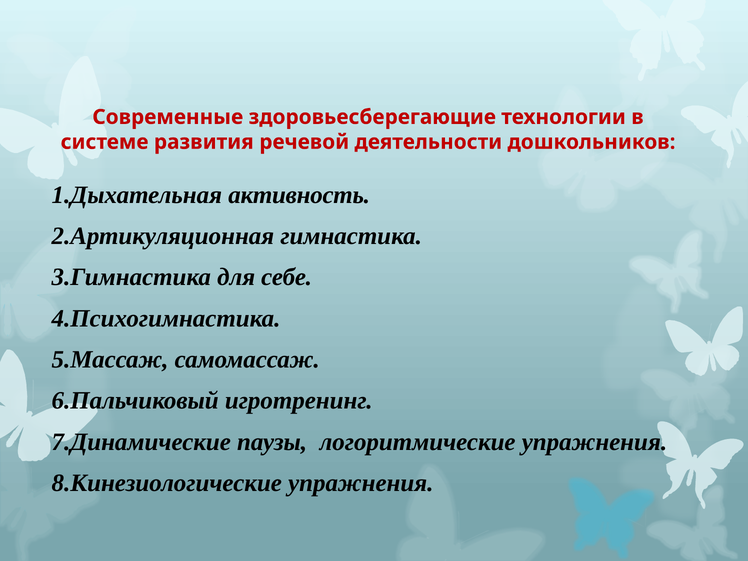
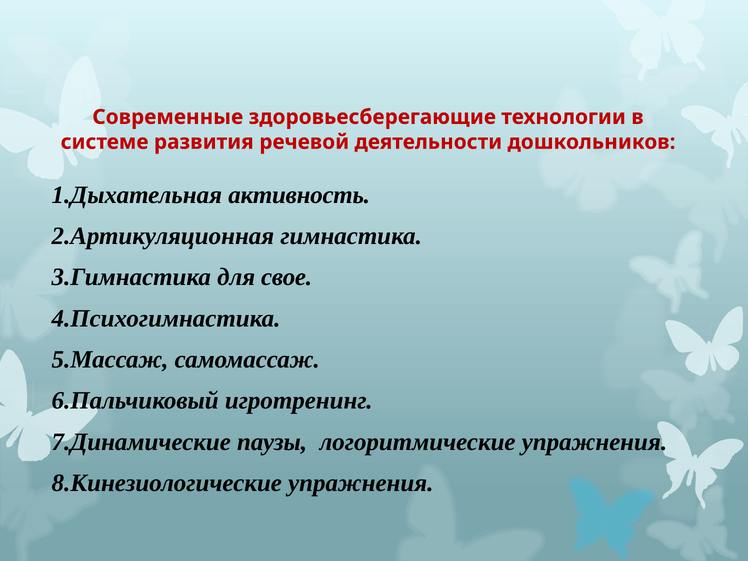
себе: себе -> свое (287, 277)
